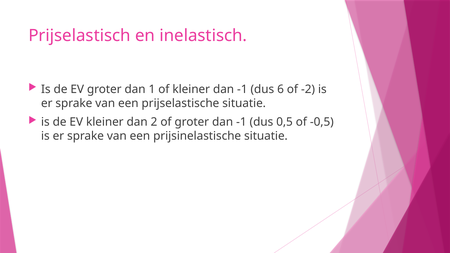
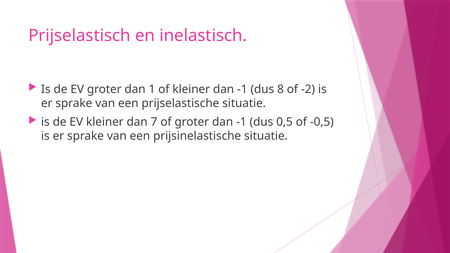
6: 6 -> 8 (281, 89)
2: 2 -> 7 (154, 122)
